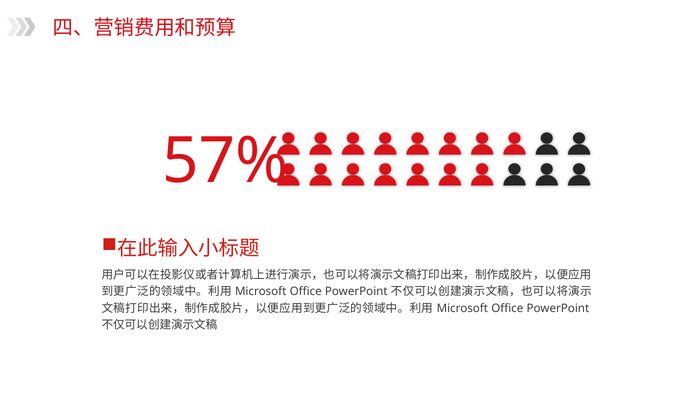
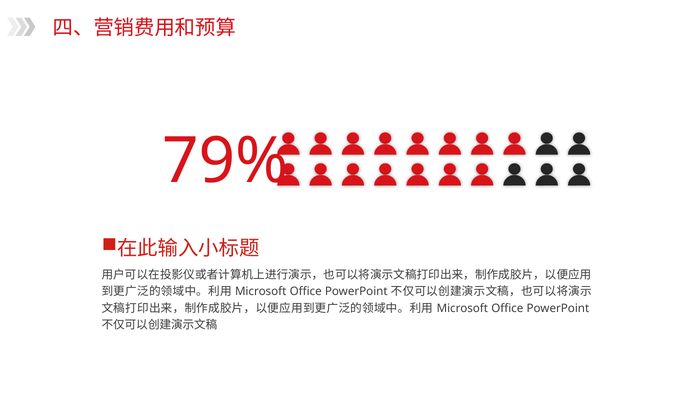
57%: 57% -> 79% (225, 161)
